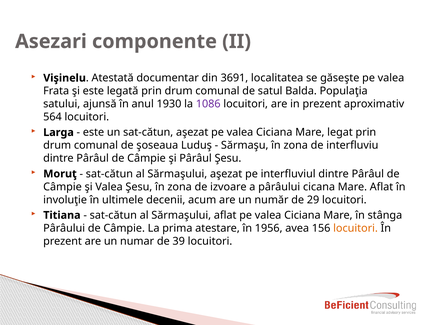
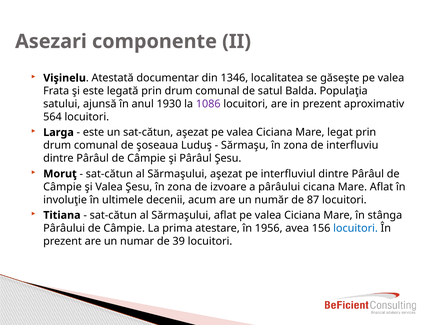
3691: 3691 -> 1346 (234, 78)
29: 29 -> 87 (313, 200)
locuitori colour: orange -> blue (356, 228)
